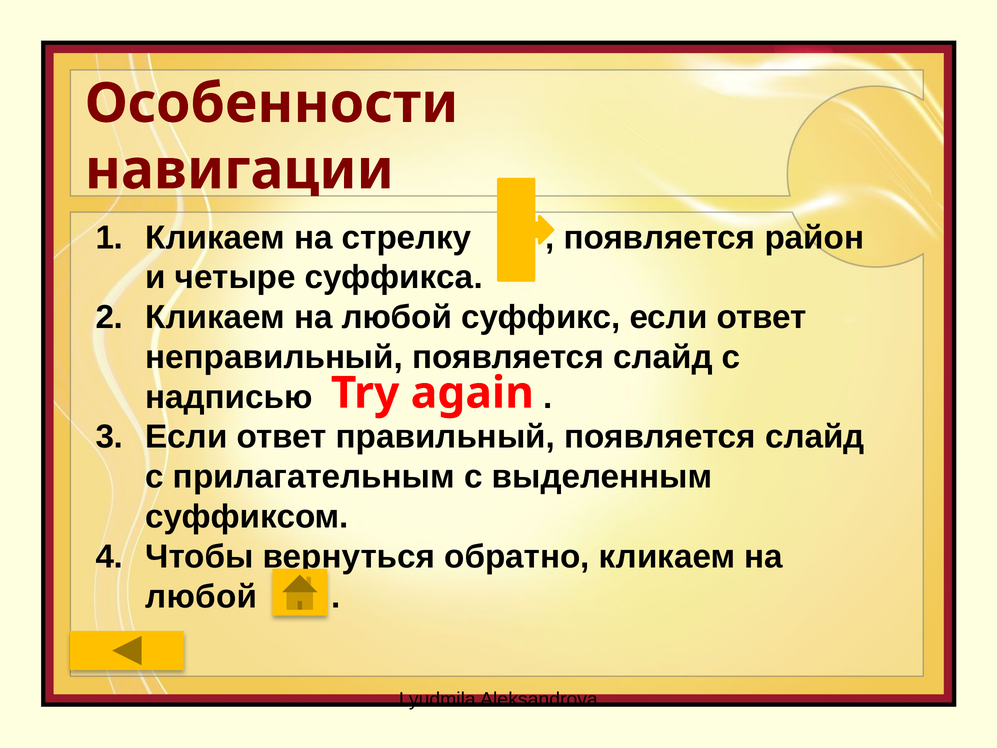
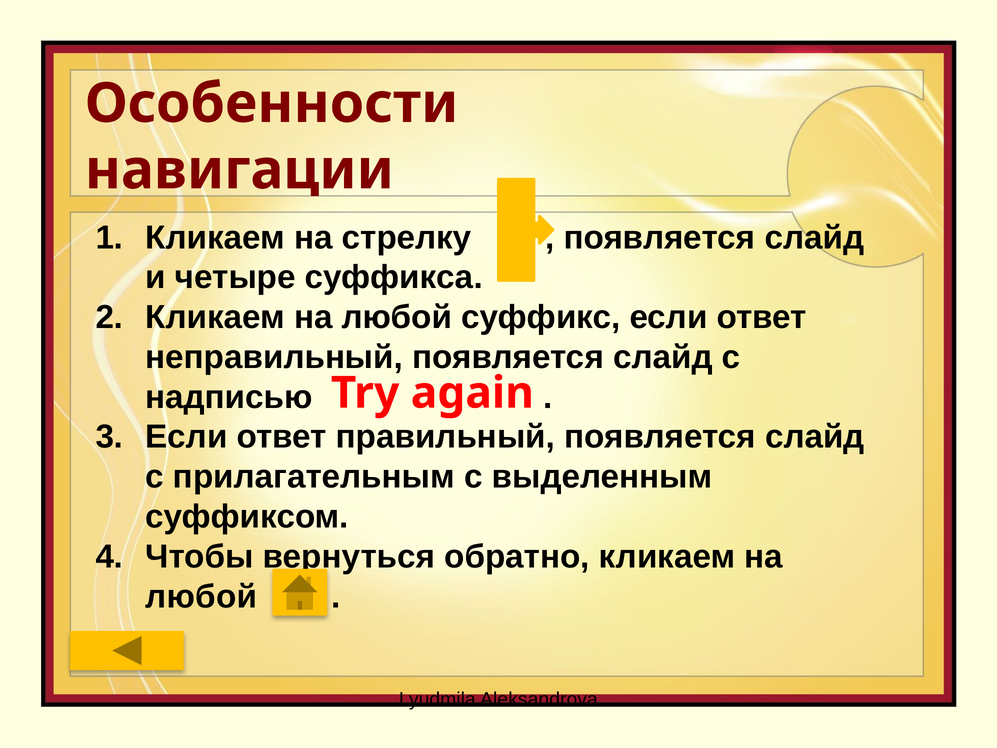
район: район -> слайд (814, 237)
